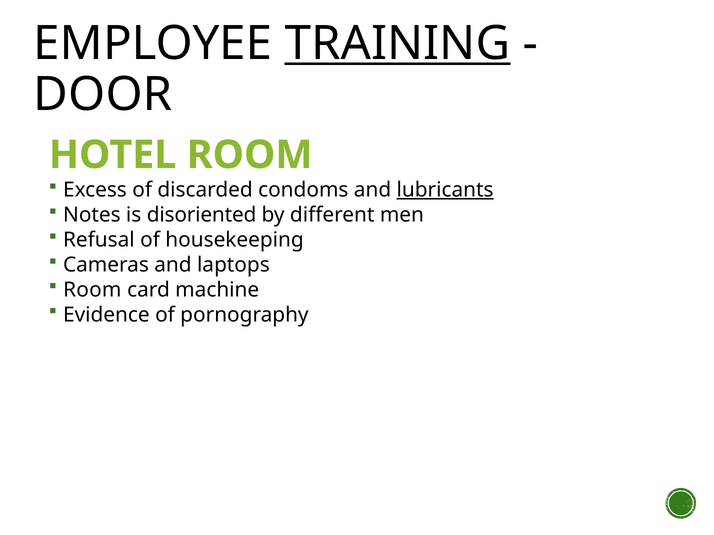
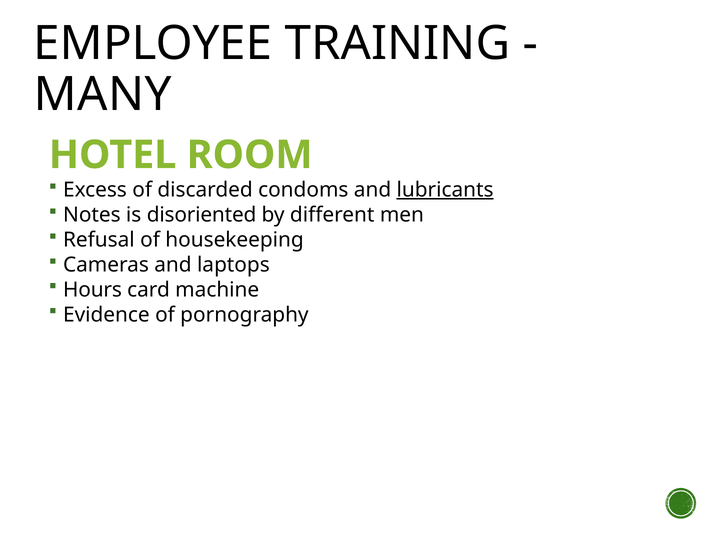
TRAINING underline: present -> none (397, 43)
DOOR: DOOR -> MANY (103, 95)
Room: Room -> Hours (92, 290)
